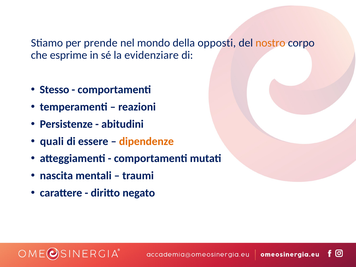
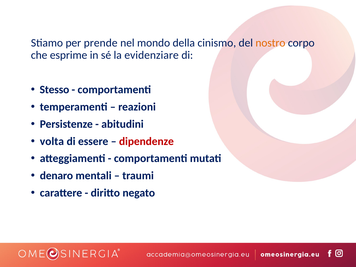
opposti: opposti -> cinismo (217, 43)
quali: quali -> volta (52, 141)
dipendenze colour: orange -> red (146, 141)
nascita: nascita -> denaro (56, 176)
